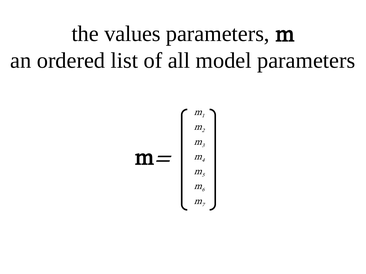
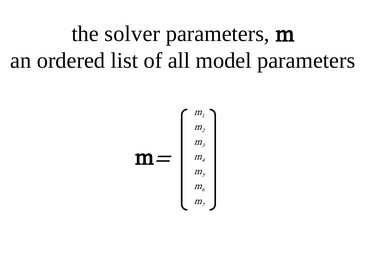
values: values -> solver (132, 34)
